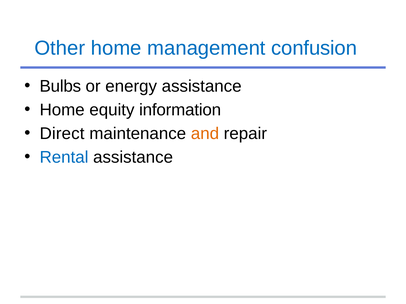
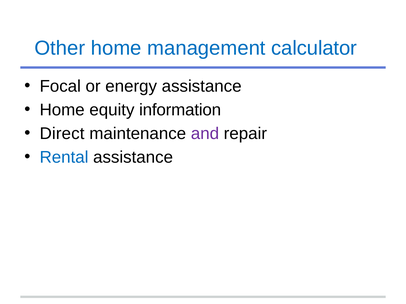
confusion: confusion -> calculator (314, 48)
Bulbs: Bulbs -> Focal (60, 86)
and colour: orange -> purple (205, 134)
